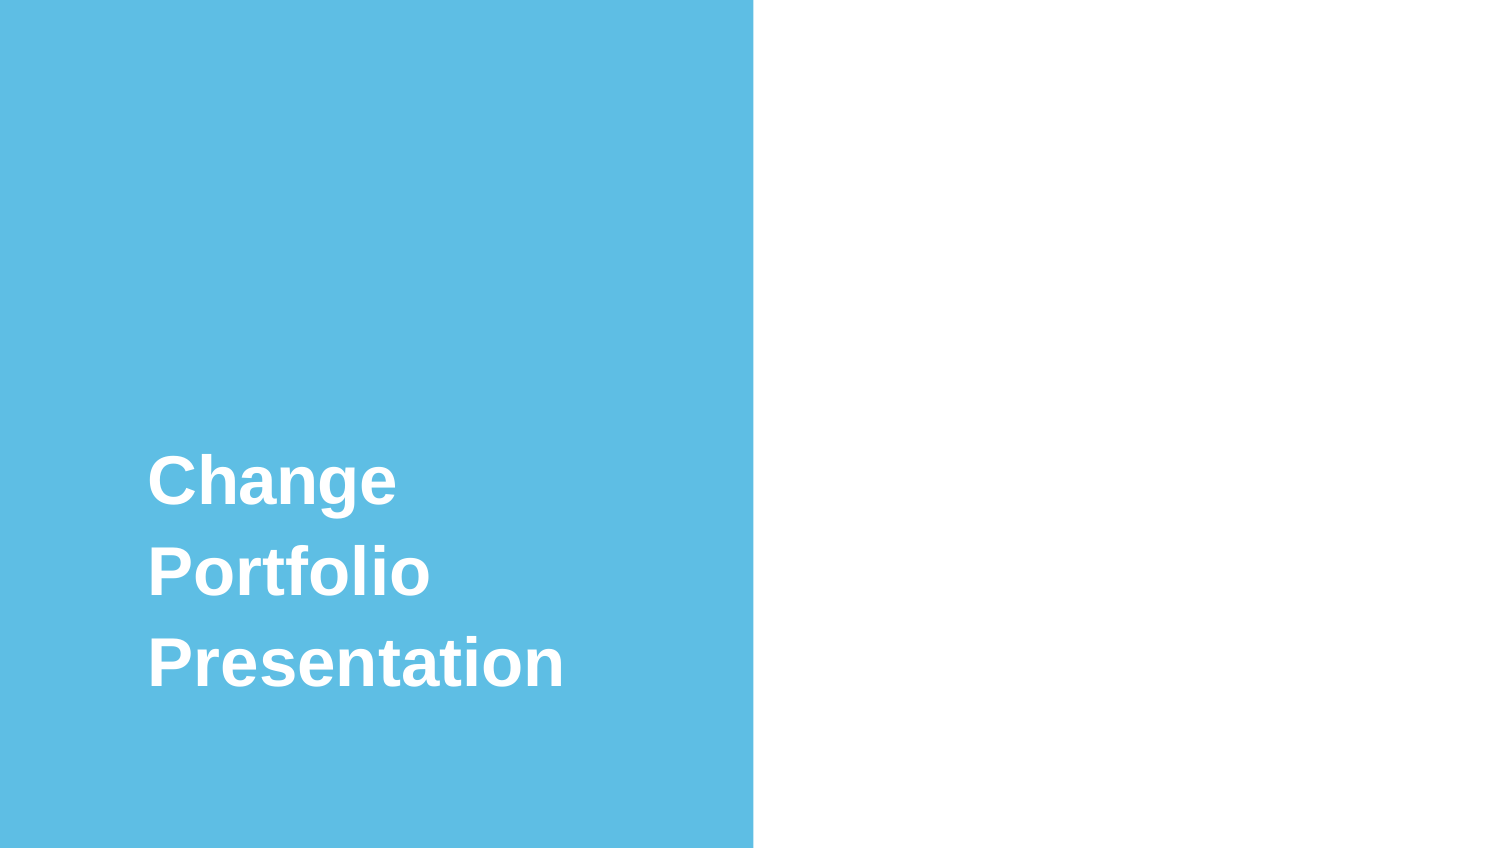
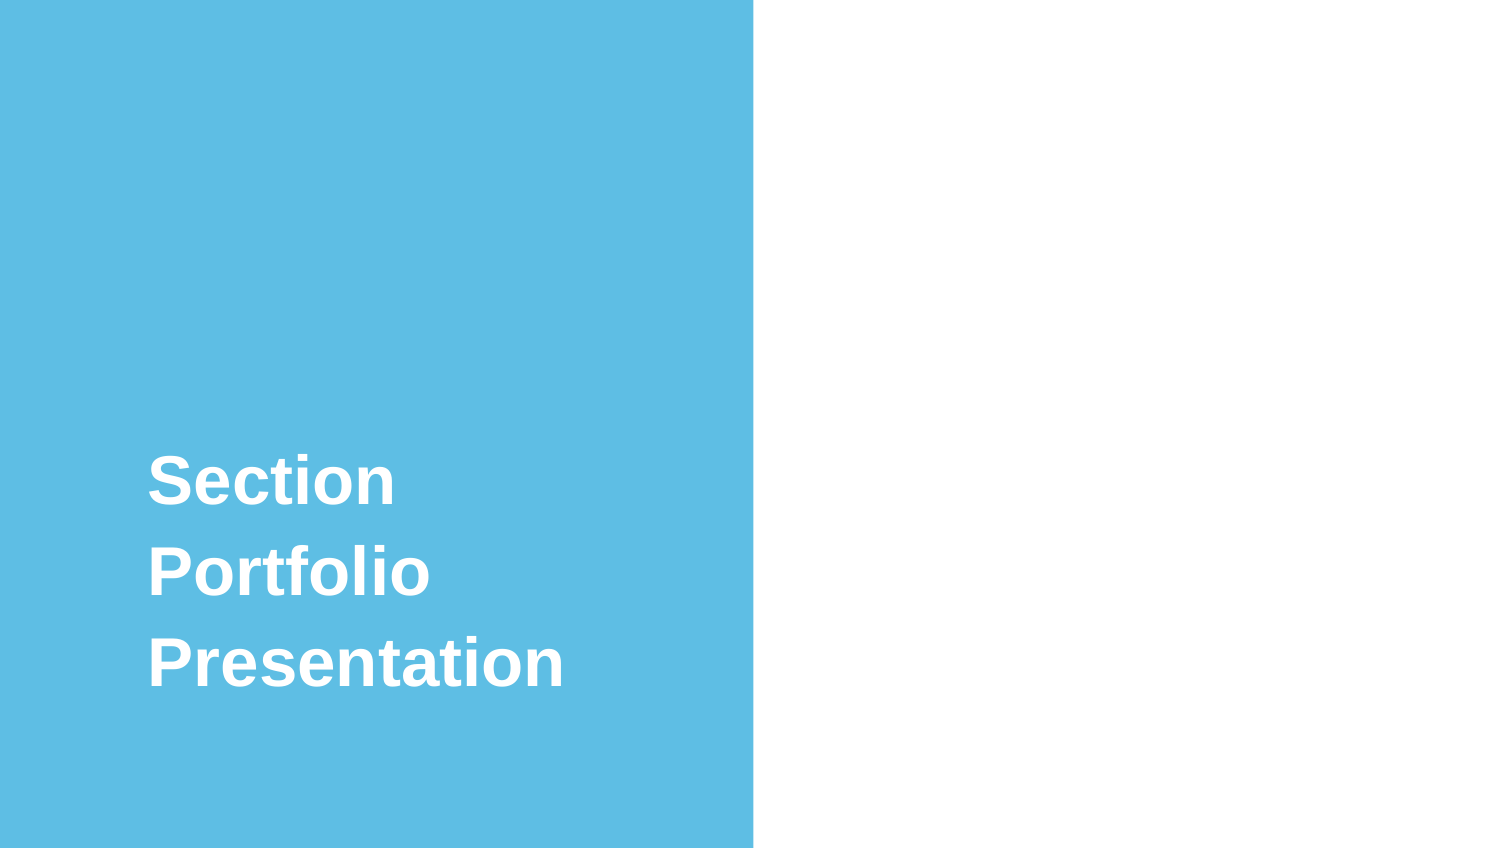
Change: Change -> Section (272, 482)
